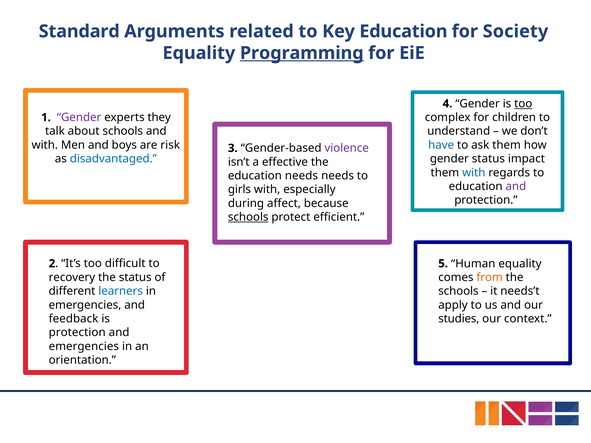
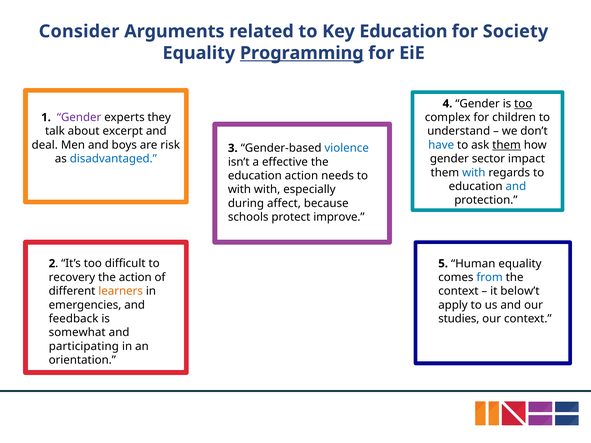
Standard: Standard -> Consider (79, 31)
about schools: schools -> excerpt (123, 131)
with: with -> deal (45, 145)
them underline: none -> present (507, 145)
violence colour: purple -> blue (347, 148)
gender status: status -> sector (488, 159)
education needs: needs -> action (301, 176)
and colour: purple -> blue (516, 186)
girls: girls -> with (239, 190)
schools underline: present -> none (248, 217)
efficient: efficient -> improve (339, 217)
the status: status -> action (135, 277)
from colour: orange -> blue (490, 277)
learners colour: blue -> orange (121, 291)
schools: schools -> context (458, 291)
needs’t: needs’t -> below’t (520, 291)
protection: protection -> somewhat (77, 333)
emergencies: emergencies -> participating (84, 346)
